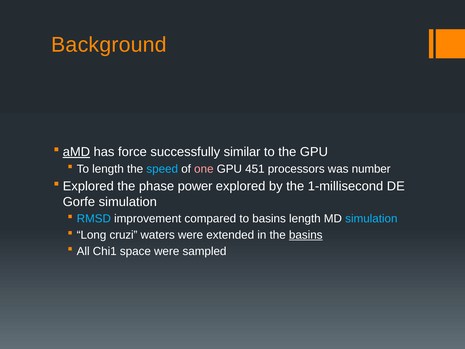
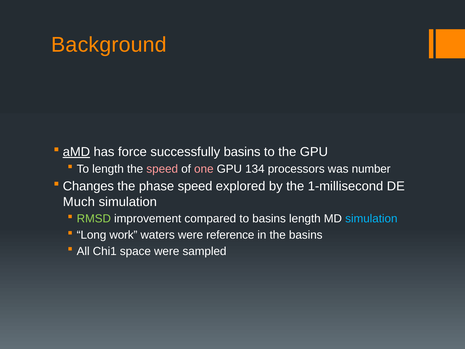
successfully similar: similar -> basins (242, 152)
speed colour: light blue -> pink (162, 169)
451: 451 -> 134 (255, 169)
Explored: Explored -> Changes (88, 186)
phase power: power -> speed (195, 186)
Gorfe: Gorfe -> Much (79, 202)
RMSD colour: light blue -> light green (94, 219)
cruzi: cruzi -> work (123, 235)
extended: extended -> reference (230, 235)
basins underline: present -> none (306, 235)
